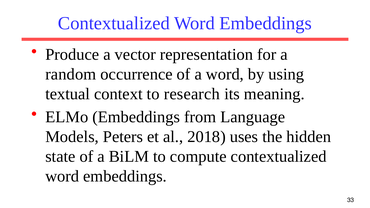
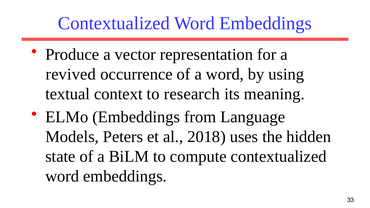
random: random -> revived (71, 74)
